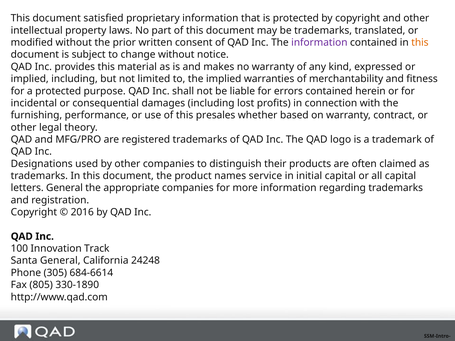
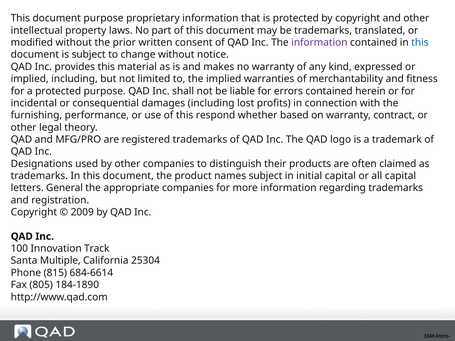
document satisfied: satisfied -> purpose (103, 18)
this colour: orange -> blue (420, 43)
presales: presales -> respond (216, 115)
names service: service -> subject (265, 176)
2016: 2016 -> 2009 (82, 212)
Santa General: General -> Multiple (60, 261)
24248: 24248 -> 25304 (145, 261)
305: 305 -> 815 (55, 273)
330-1890: 330-1890 -> 184-1890 (77, 285)
